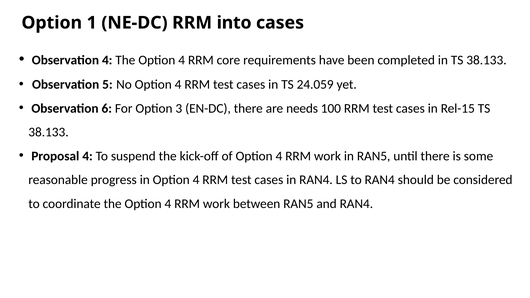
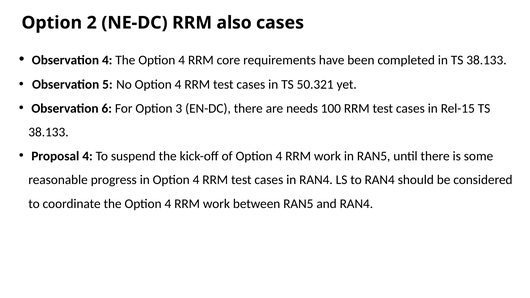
1: 1 -> 2 (92, 23)
into: into -> also (234, 23)
24.059: 24.059 -> 50.321 (315, 85)
